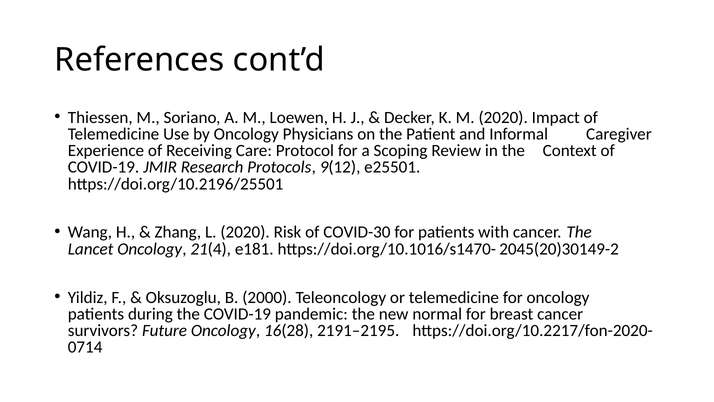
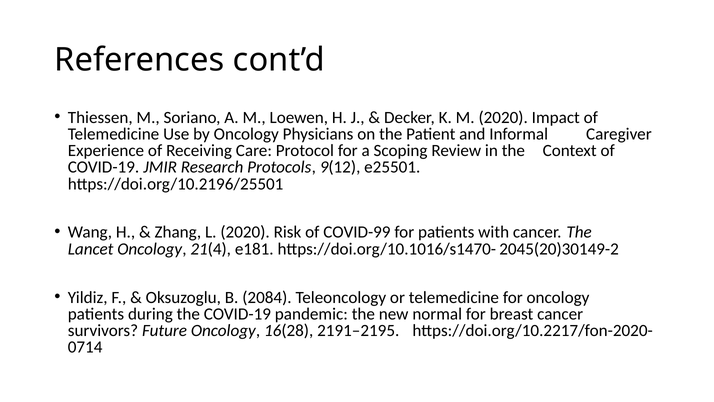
COVID-30: COVID-30 -> COVID-99 (357, 232)
2000: 2000 -> 2084 (267, 297)
